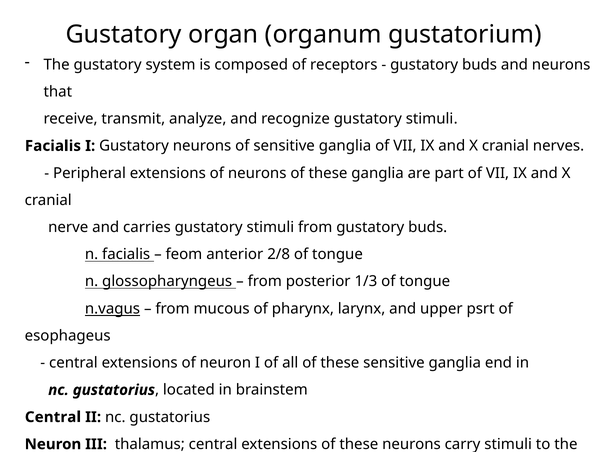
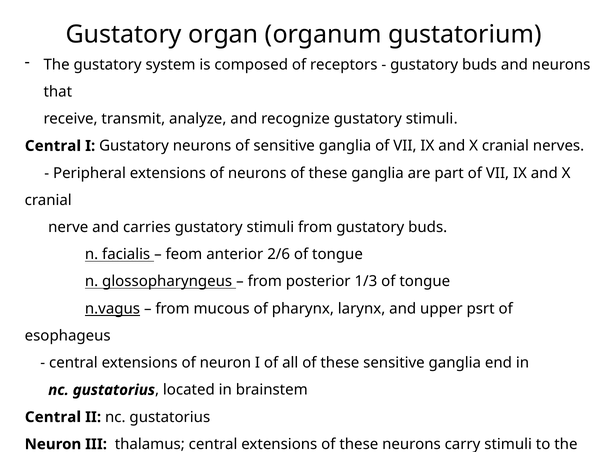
Facialis: Facialis -> Central (53, 146)
2/8: 2/8 -> 2/6 (279, 254)
